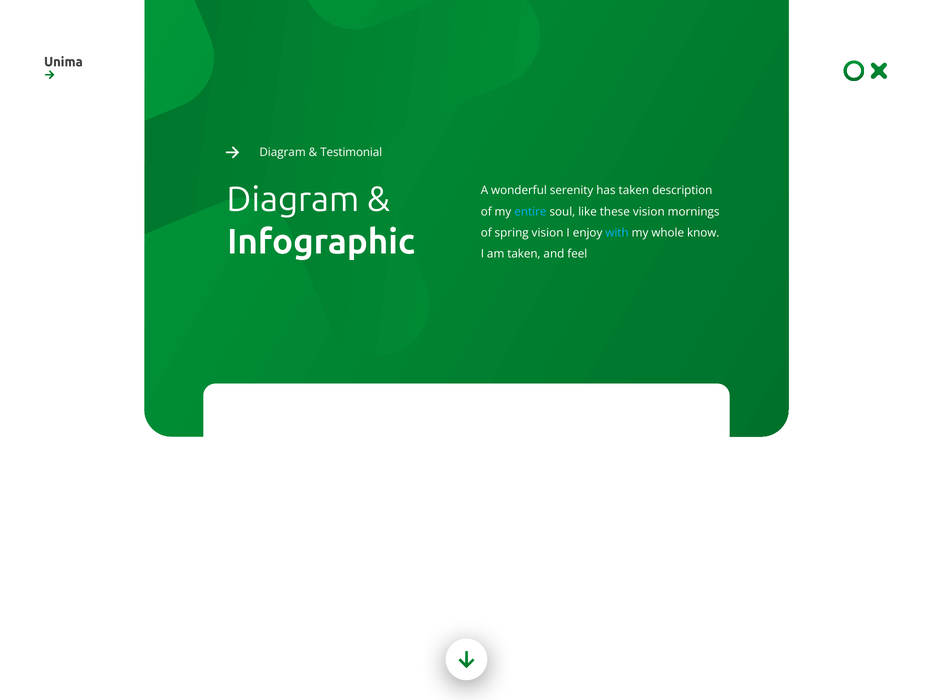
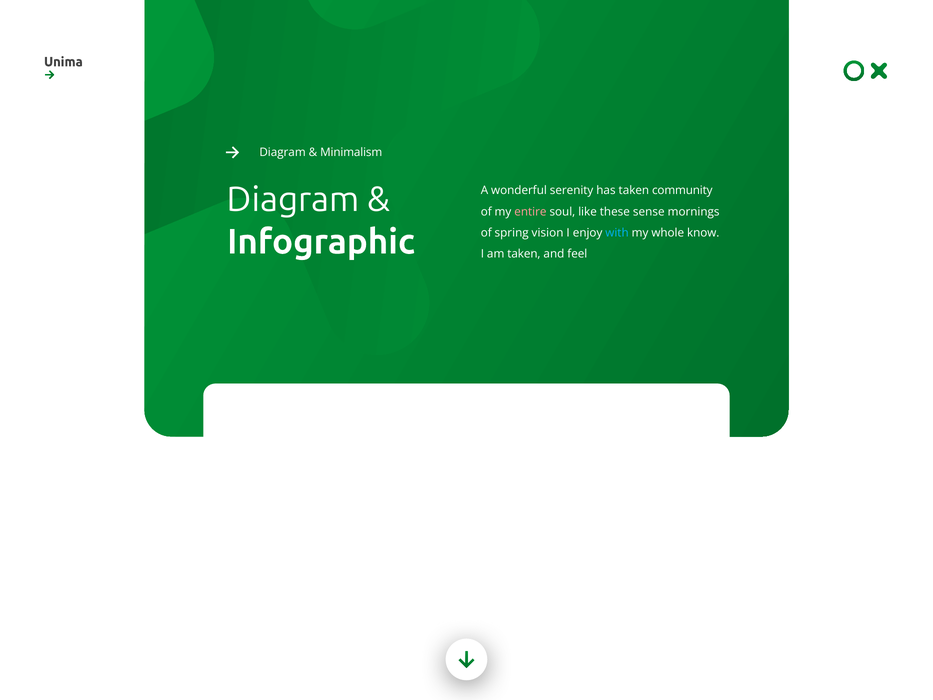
Testimonial: Testimonial -> Minimalism (351, 152)
description: description -> community (682, 191)
entire colour: light blue -> pink (530, 212)
these vision: vision -> sense (649, 212)
